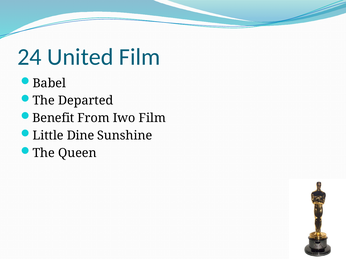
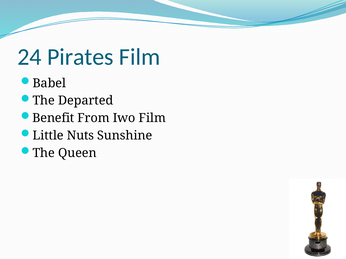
United: United -> Pirates (80, 57)
Dine: Dine -> Nuts (81, 136)
